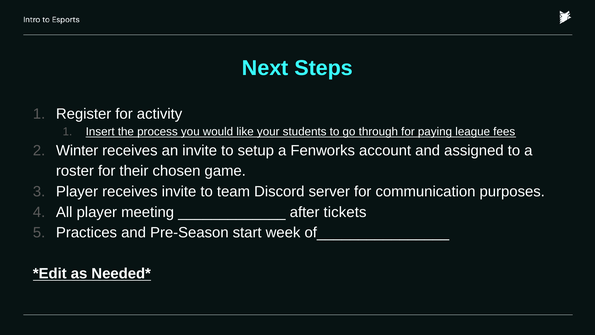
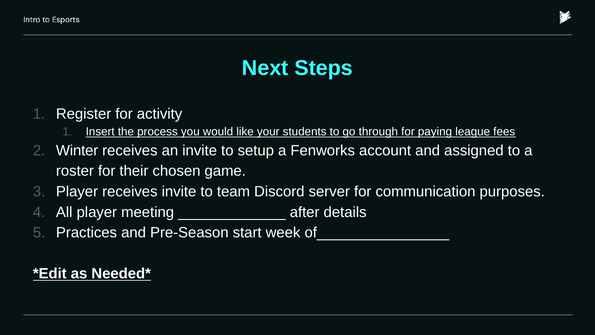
tickets: tickets -> details (345, 212)
